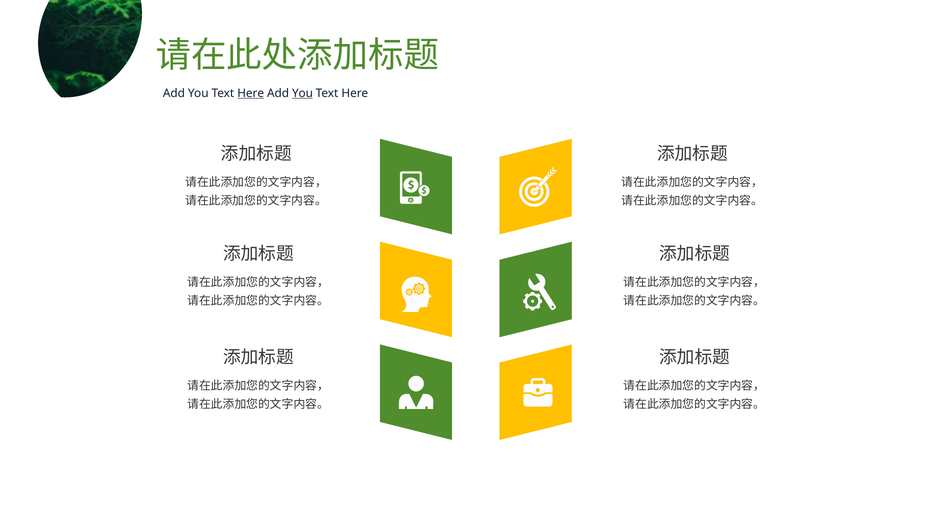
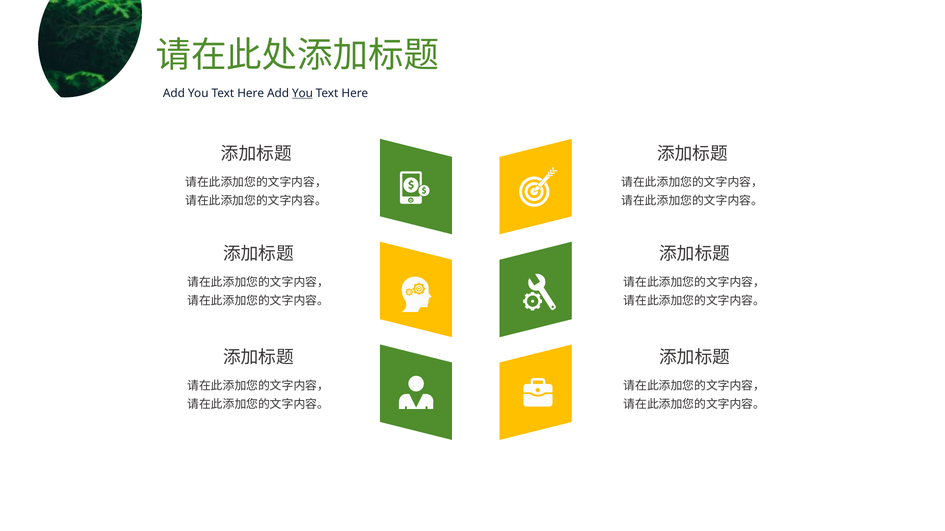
Here underline: present -> none (251, 93)
